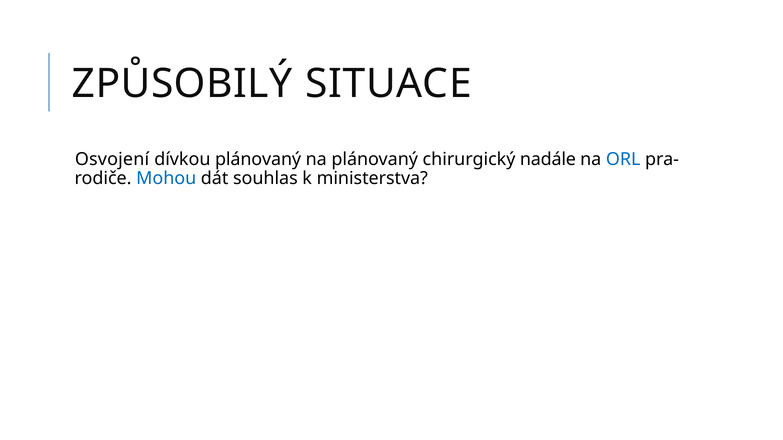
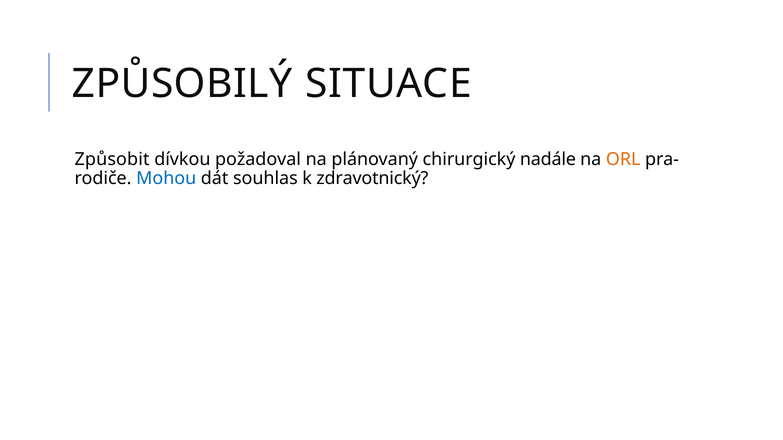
Osvojení: Osvojení -> Způsobit (112, 159)
dívkou plánovaný: plánovaný -> požadoval (258, 159)
ORL colour: blue -> orange (623, 159)
ministerstva: ministerstva -> zdravotnický (372, 179)
